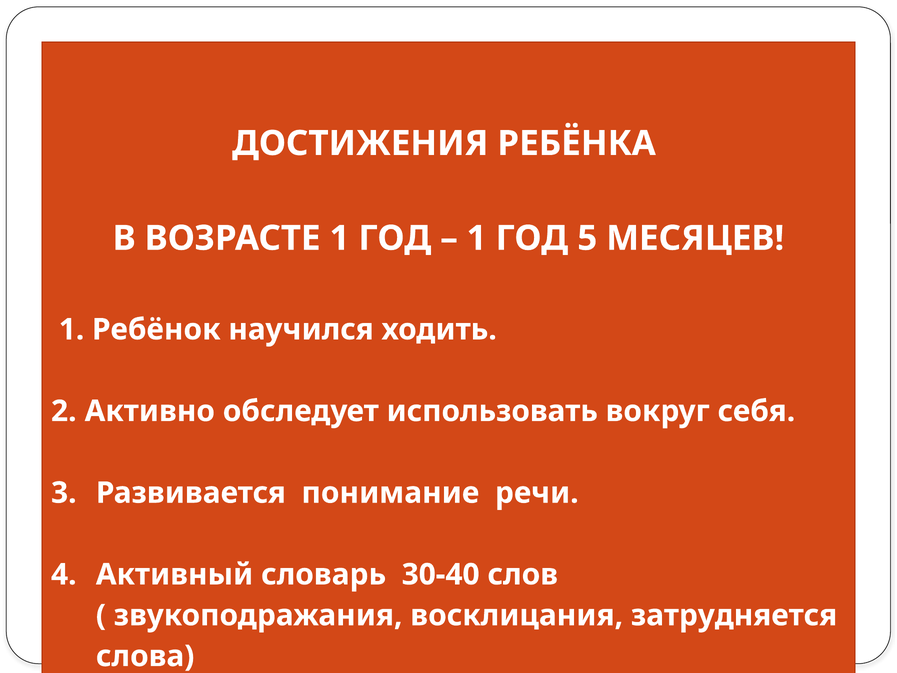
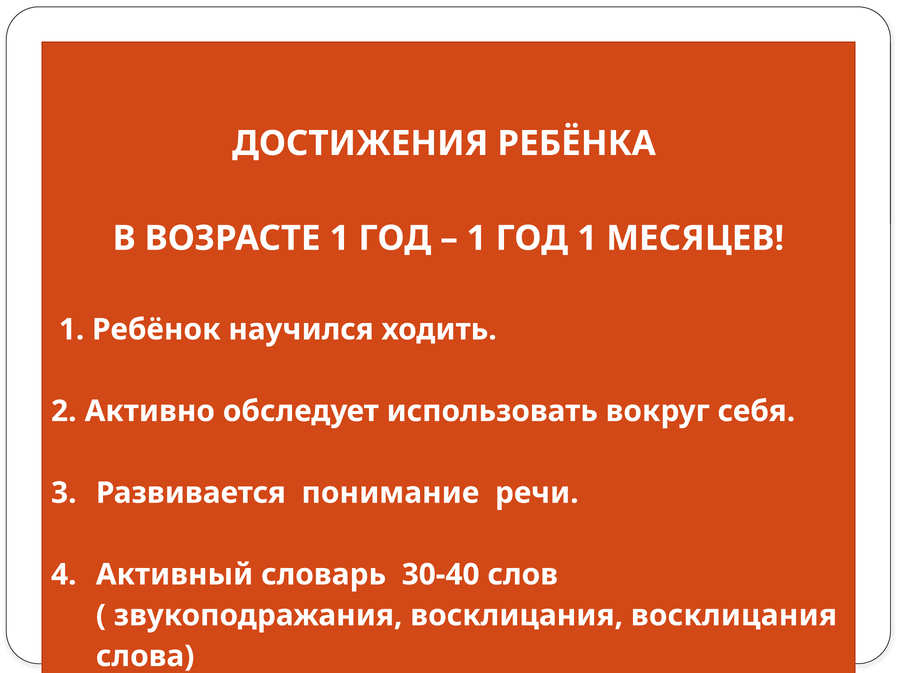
ГОД 5: 5 -> 1 (587, 238)
восклицания затрудняется: затрудняется -> восклицания (734, 615)
